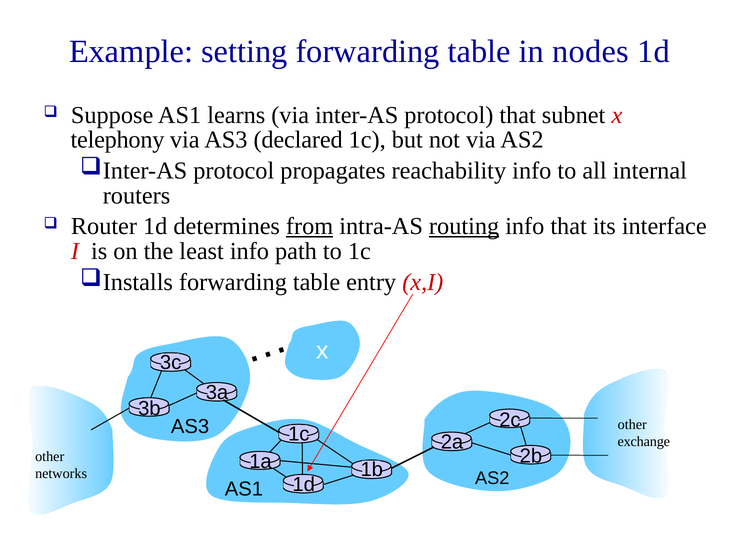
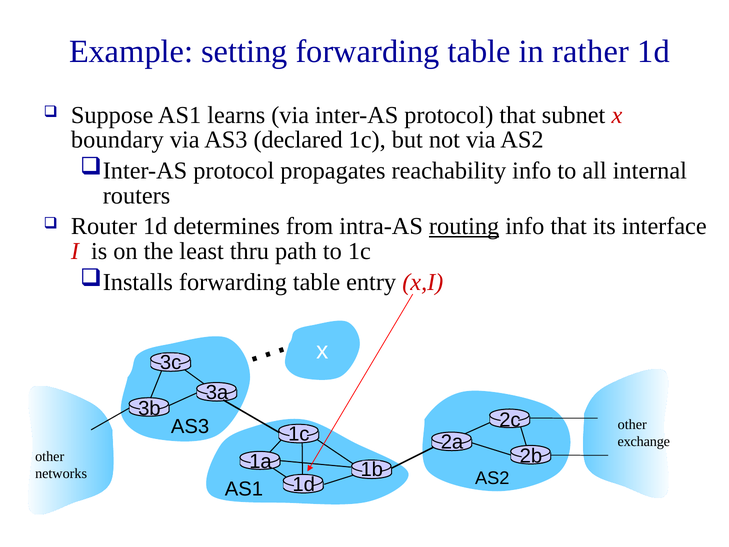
nodes: nodes -> rather (591, 51)
telephony: telephony -> boundary (117, 140)
from underline: present -> none (310, 226)
least info: info -> thru (249, 251)
